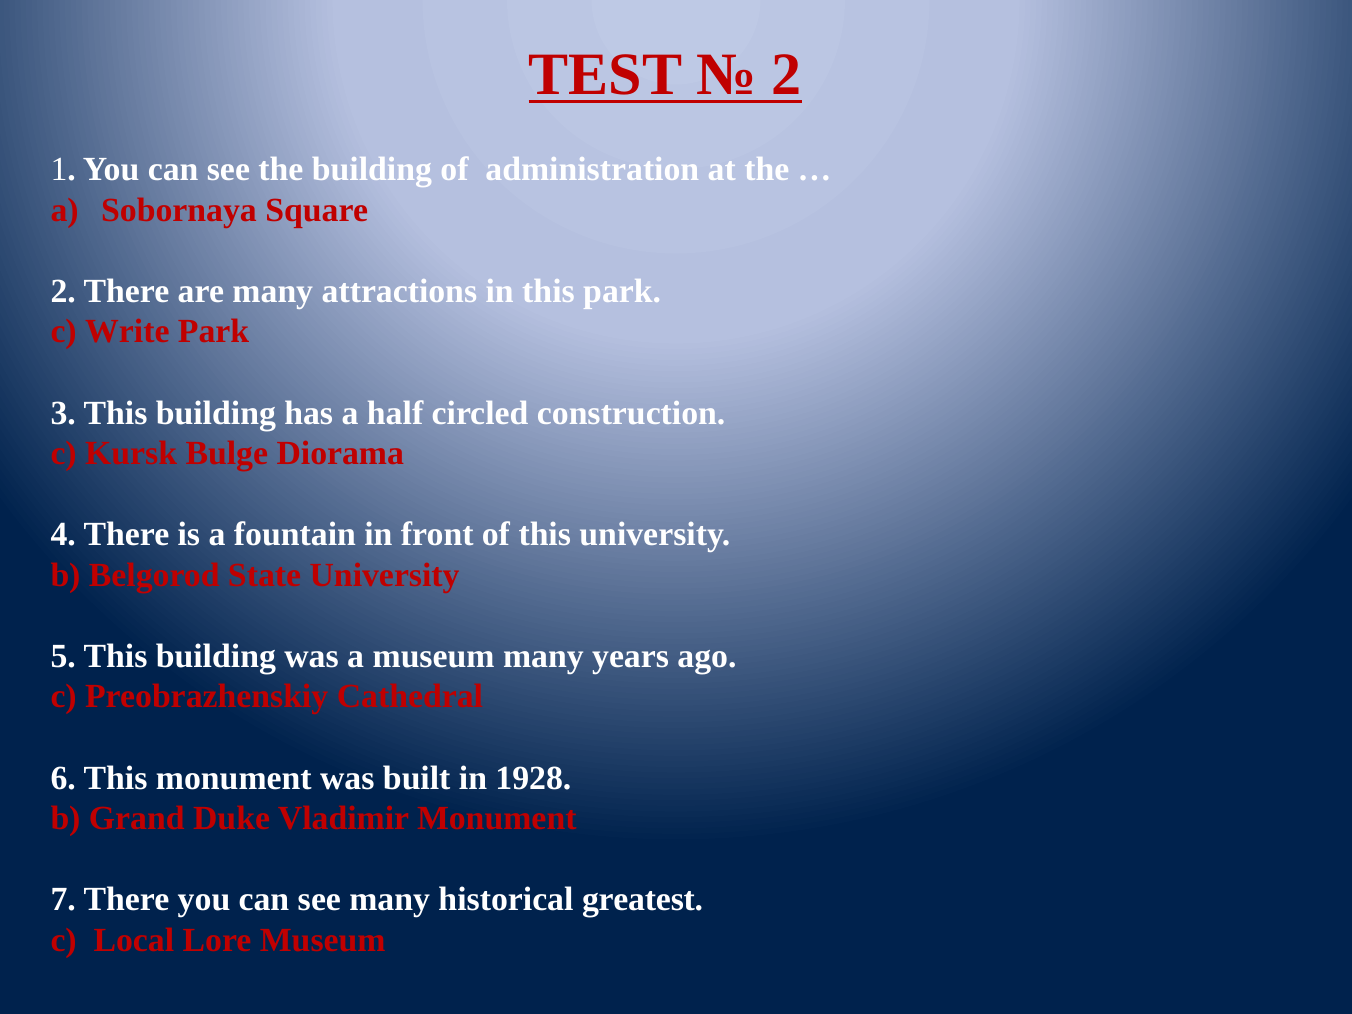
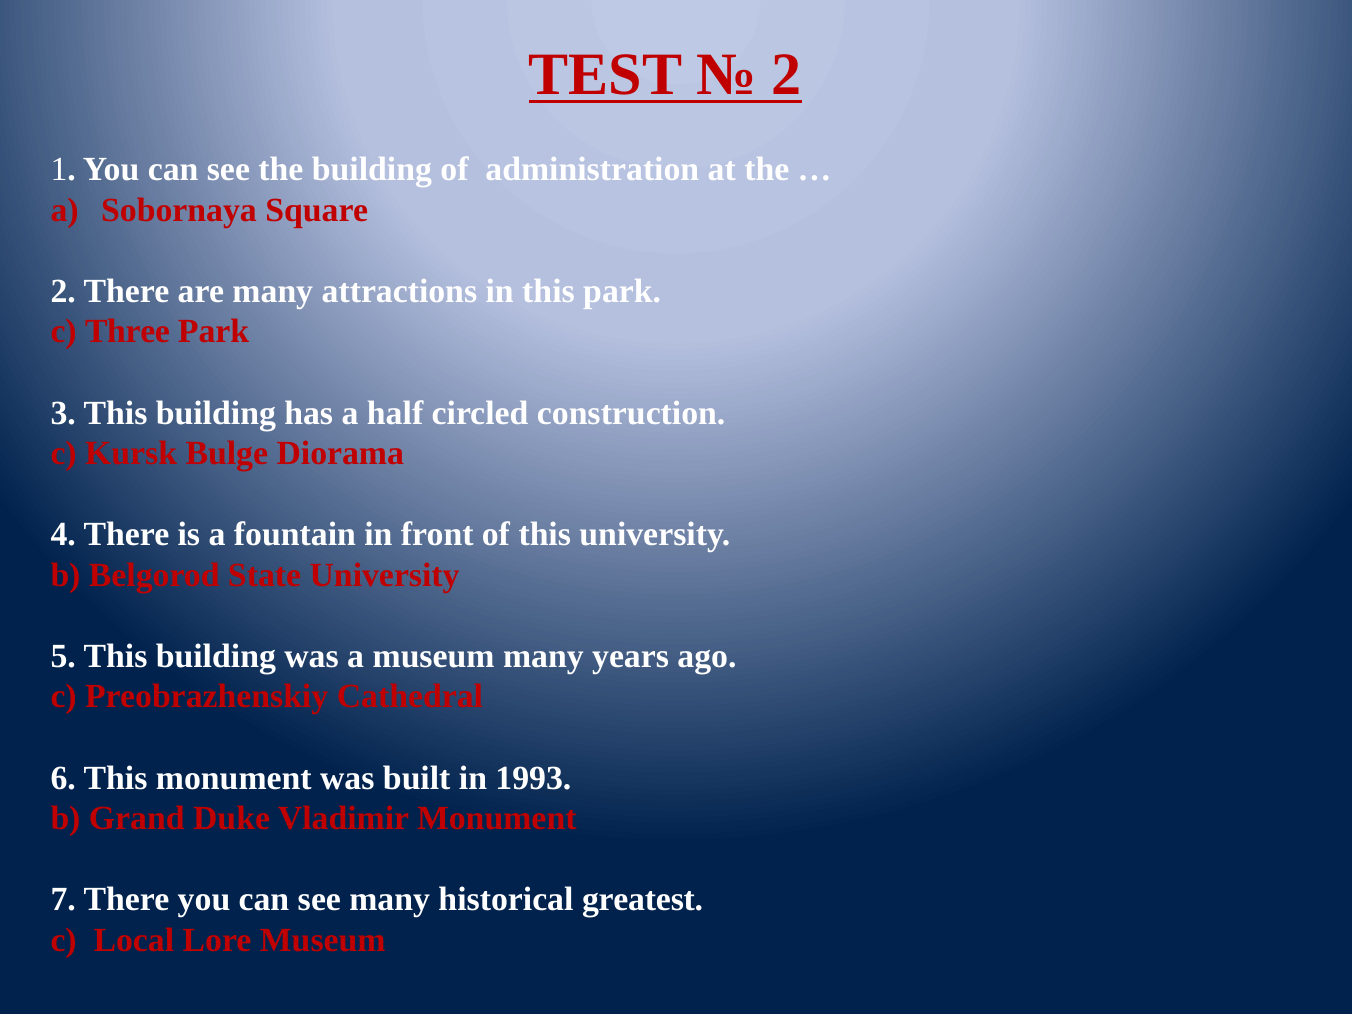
Write: Write -> Three (127, 332)
1928: 1928 -> 1993 (533, 778)
